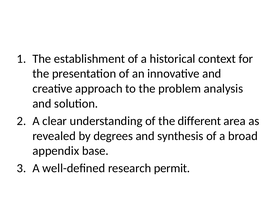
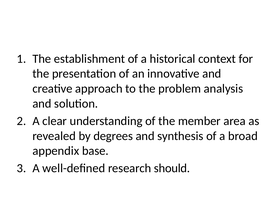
different: different -> member (199, 121)
permit: permit -> should (172, 168)
